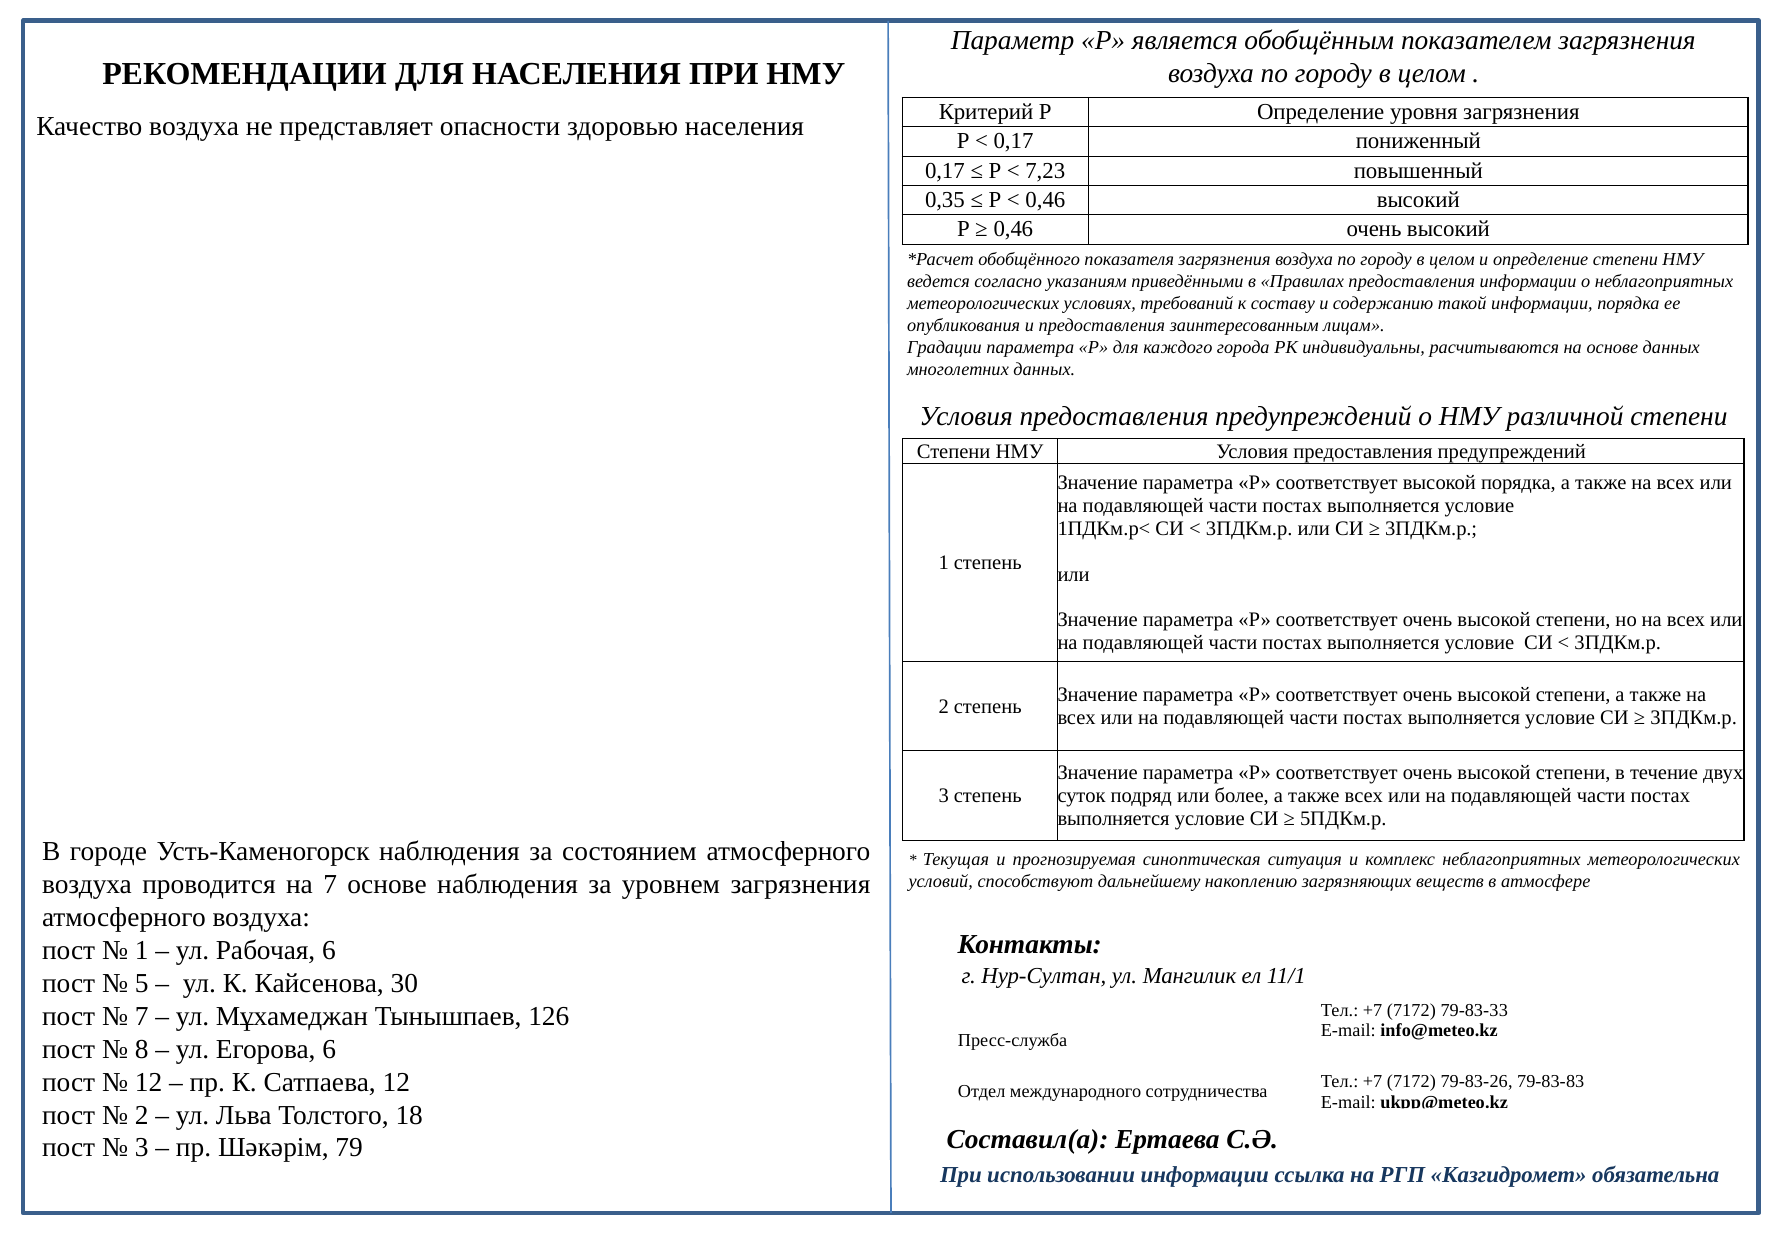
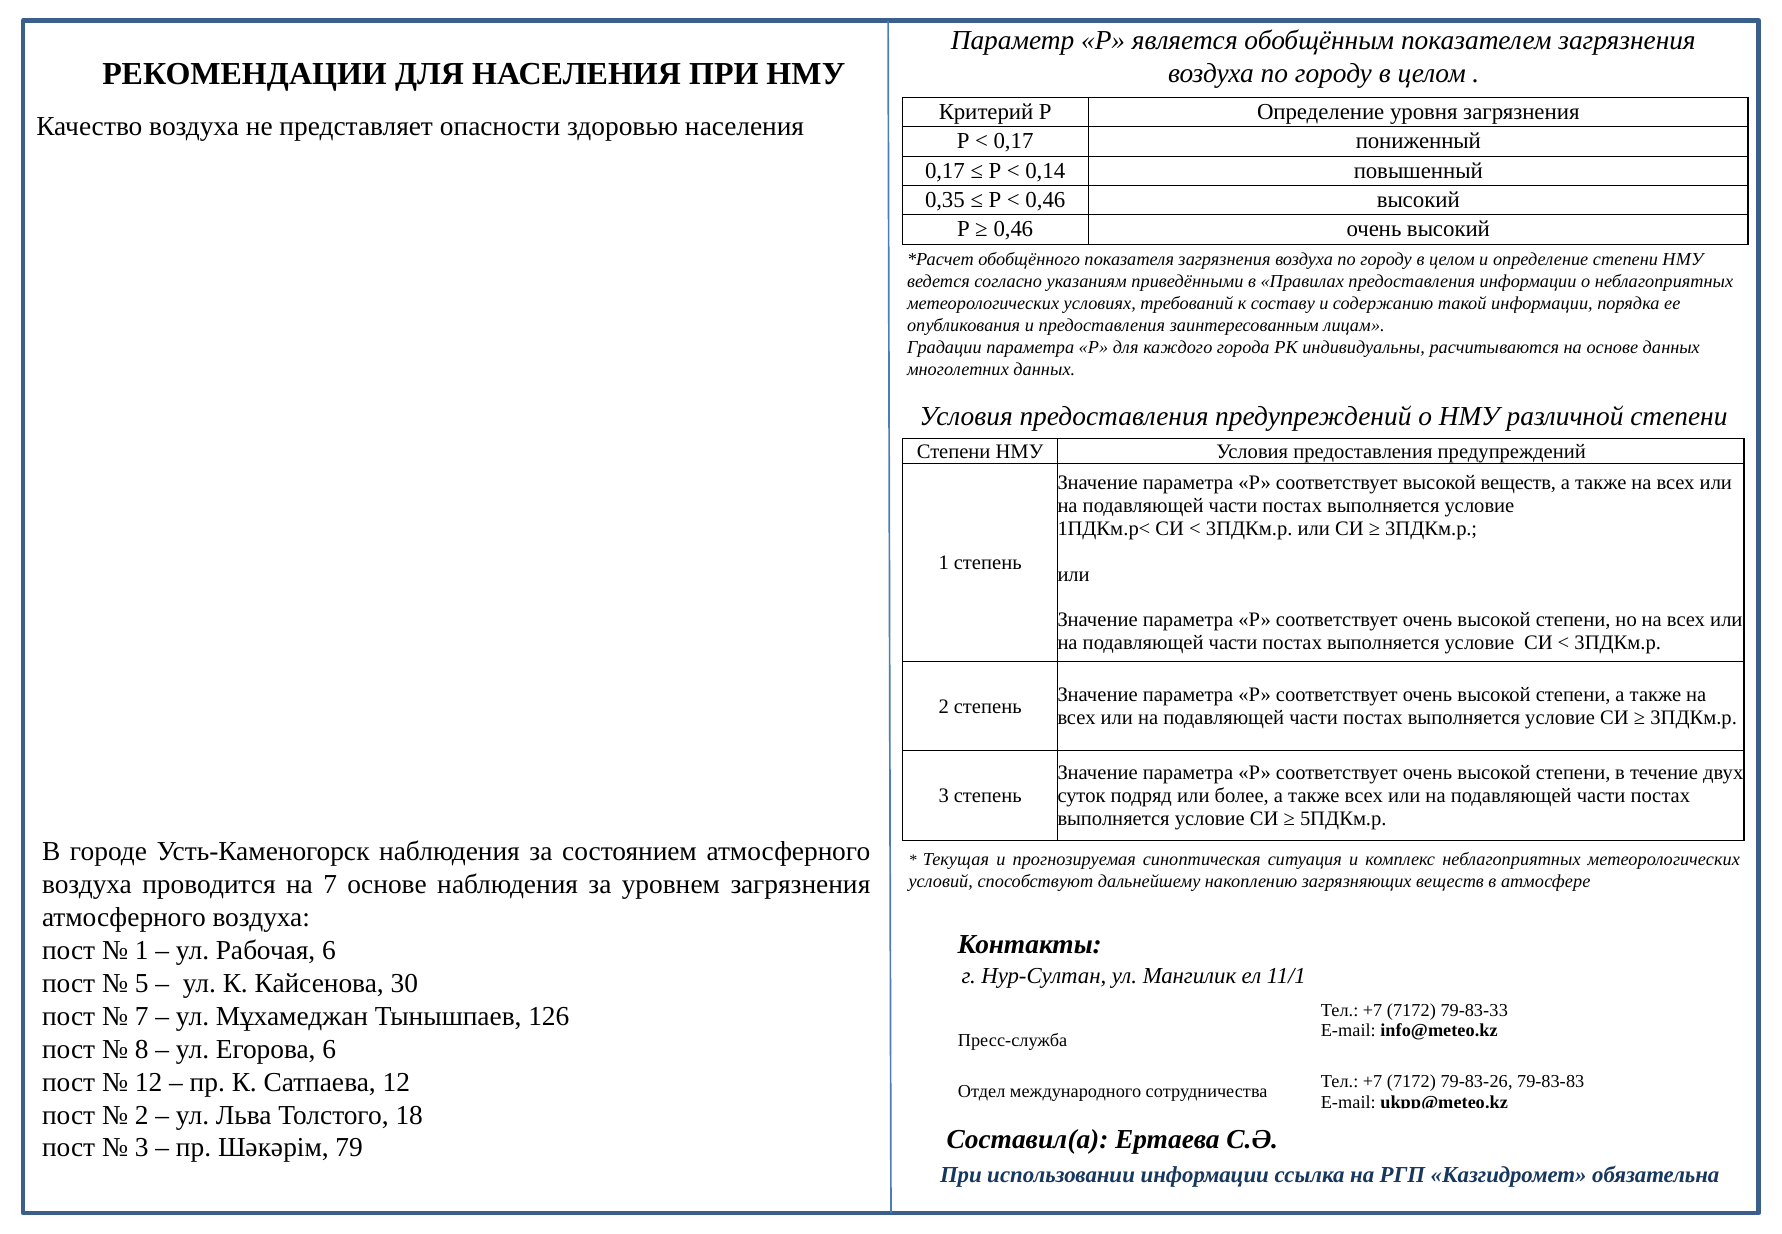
7,23: 7,23 -> 0,14 (1045, 171)
высокой порядка: порядка -> веществ (1518, 483)
